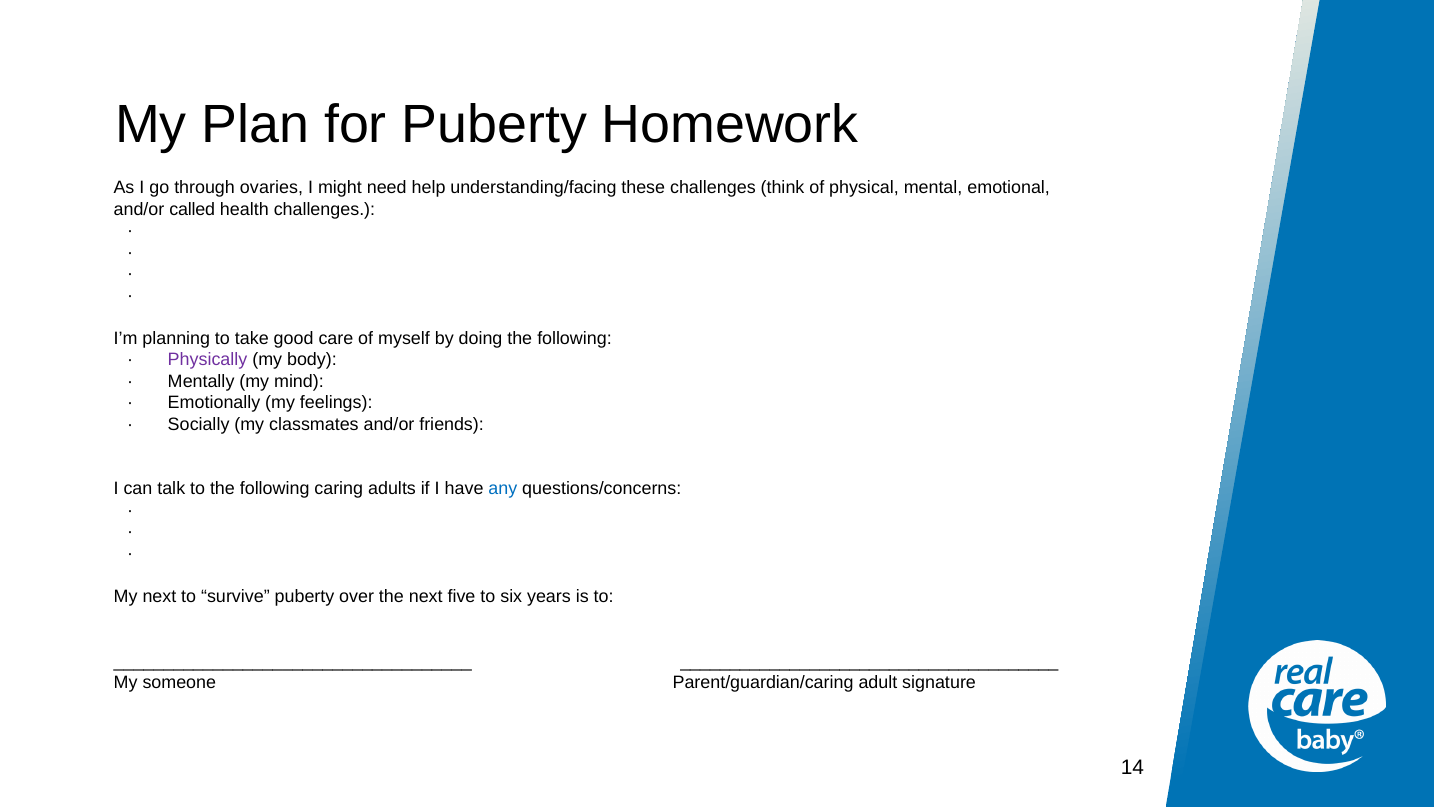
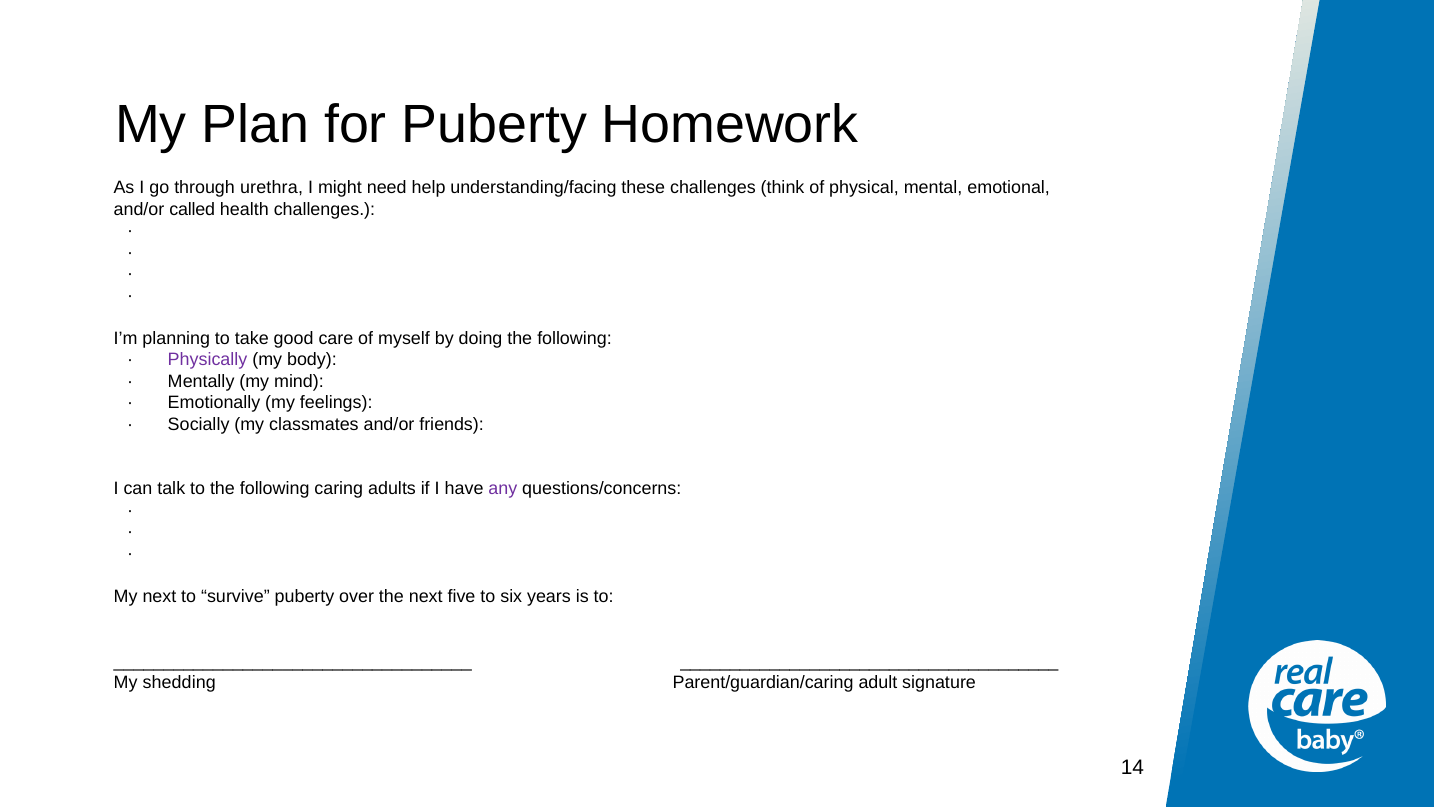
ovaries: ovaries -> urethra (272, 188)
any colour: blue -> purple (503, 489)
someone: someone -> shedding (179, 682)
